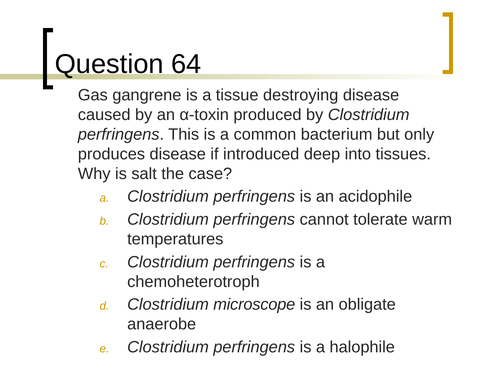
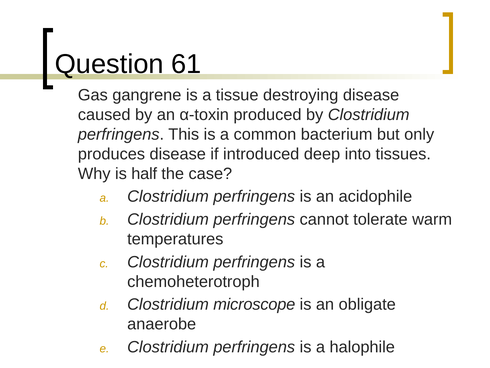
64: 64 -> 61 (186, 64)
salt: salt -> half (144, 173)
